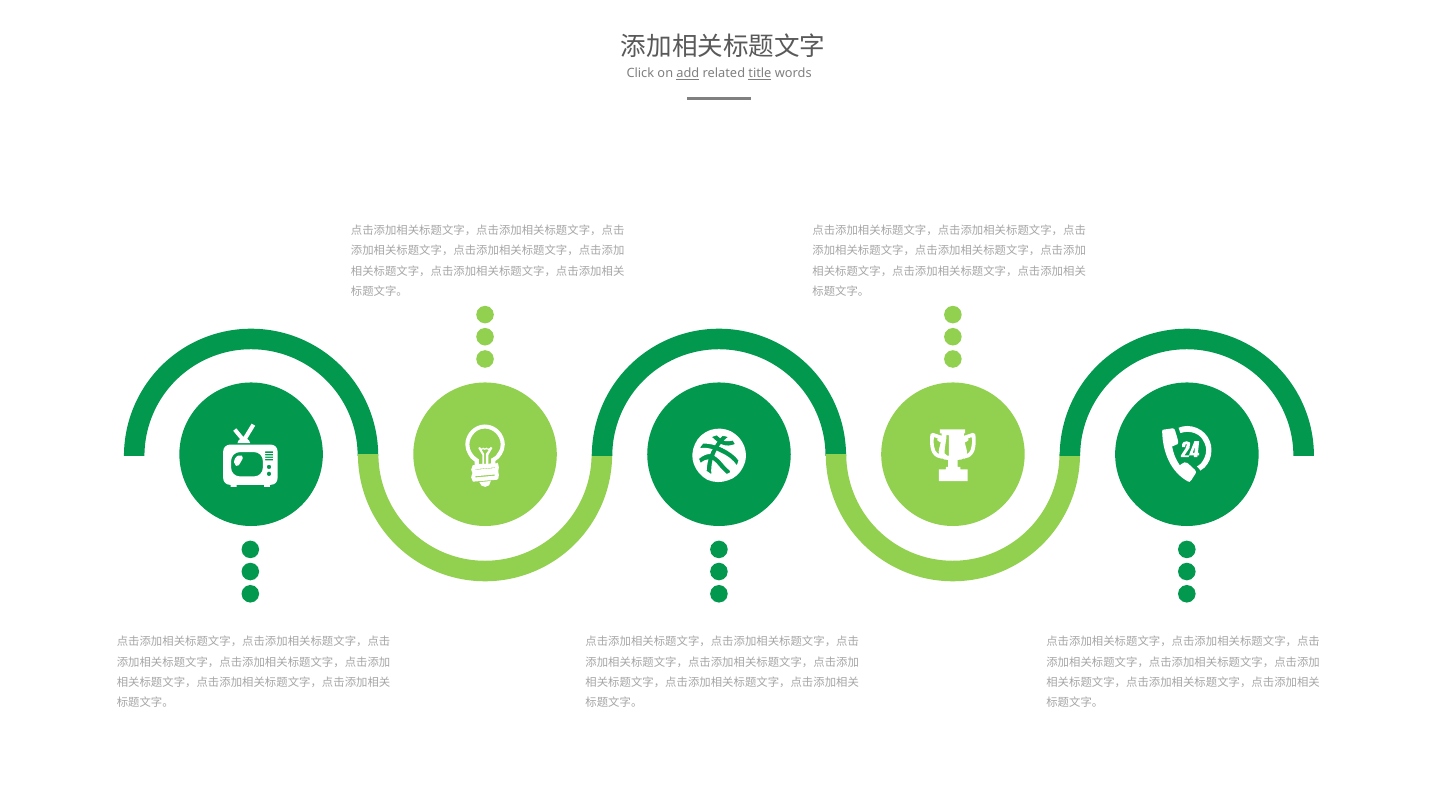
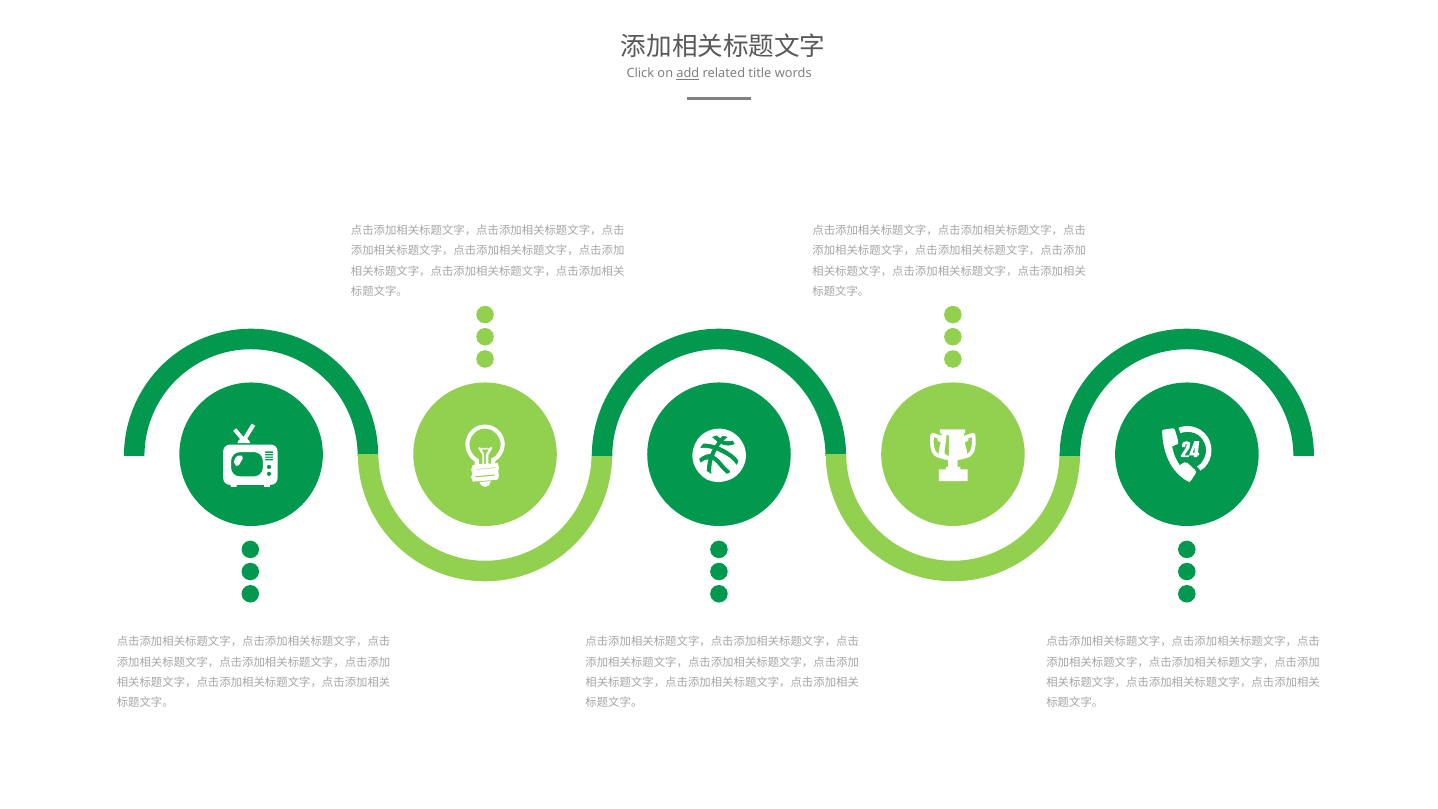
title underline: present -> none (760, 74)
